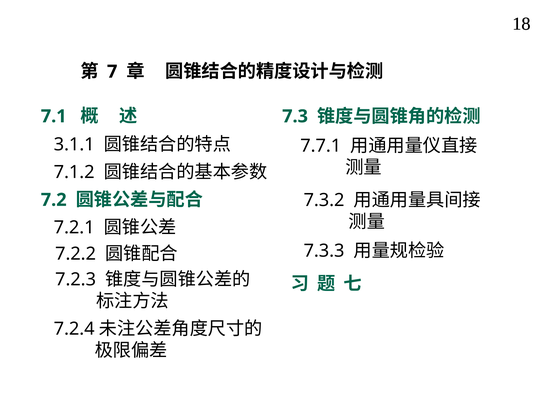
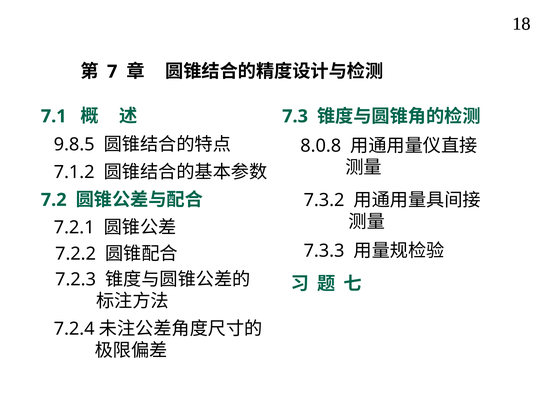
3.1.1: 3.1.1 -> 9.8.5 (74, 144)
7.7.1: 7.7.1 -> 8.0.8 (321, 146)
